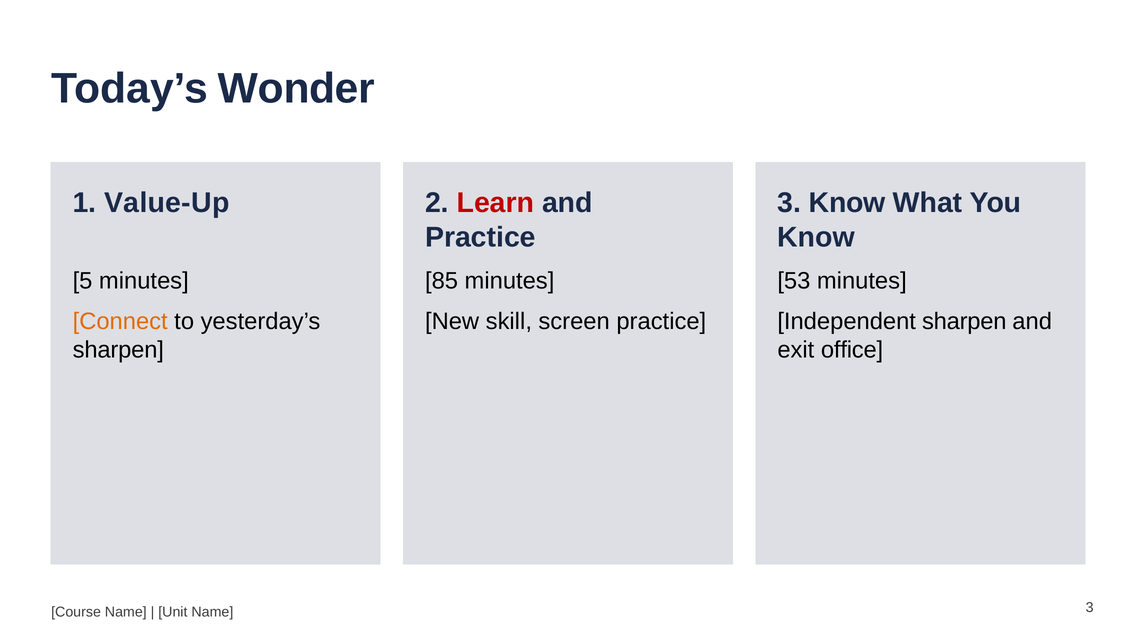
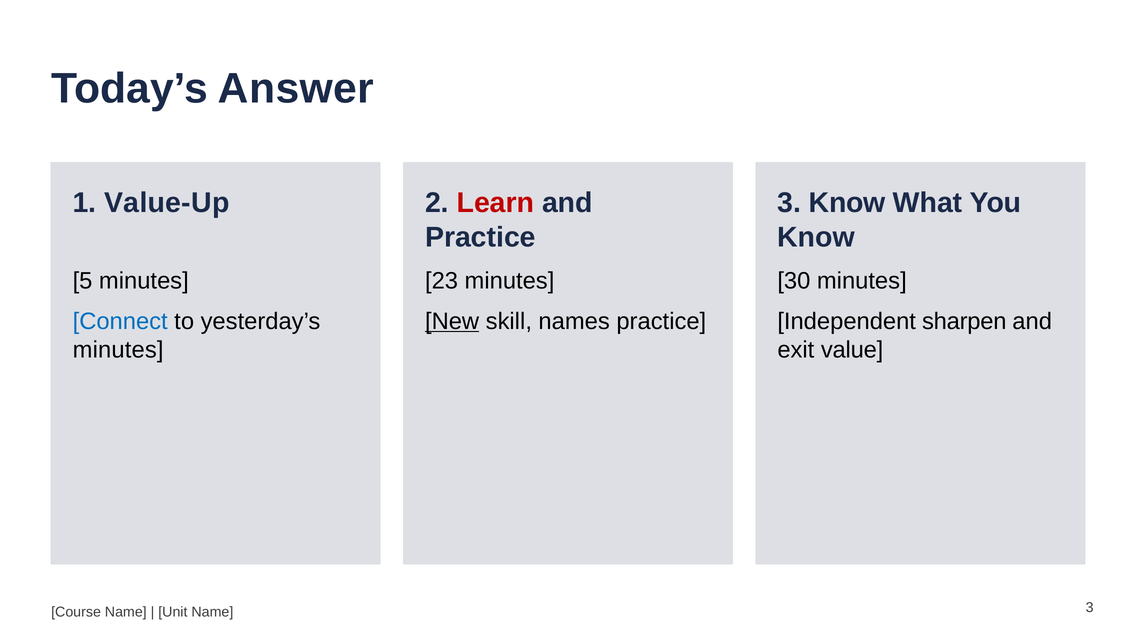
Wonder: Wonder -> Answer (296, 88)
85: 85 -> 23 (442, 281)
53: 53 -> 30 (794, 281)
Connect colour: orange -> blue (120, 321)
New underline: none -> present (452, 321)
screen: screen -> names (574, 321)
sharpen: sharpen -> minutes (118, 350)
office: office -> value (852, 350)
